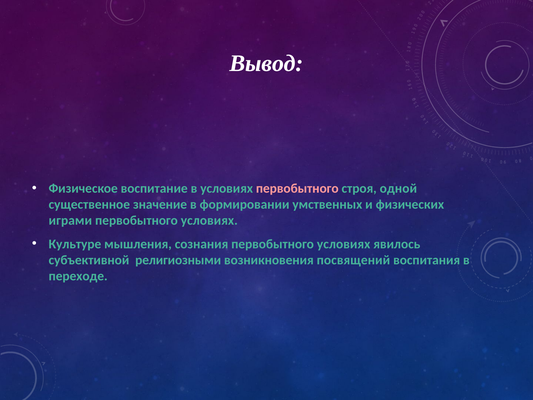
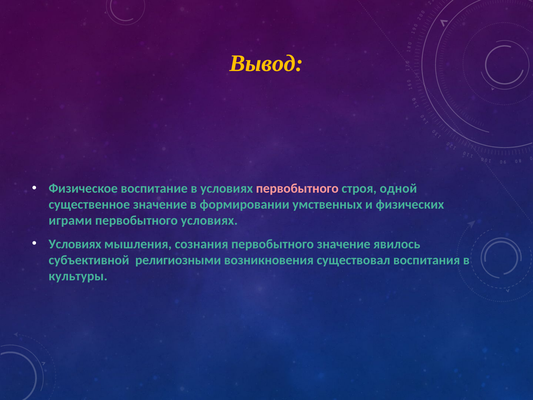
Вывод colour: white -> yellow (267, 63)
Культуре: Культуре -> Условиях (75, 244)
сознания первобытного условиях: условиях -> значение (344, 244)
посвящений: посвящений -> существовал (353, 260)
переходе: переходе -> культуры (78, 276)
